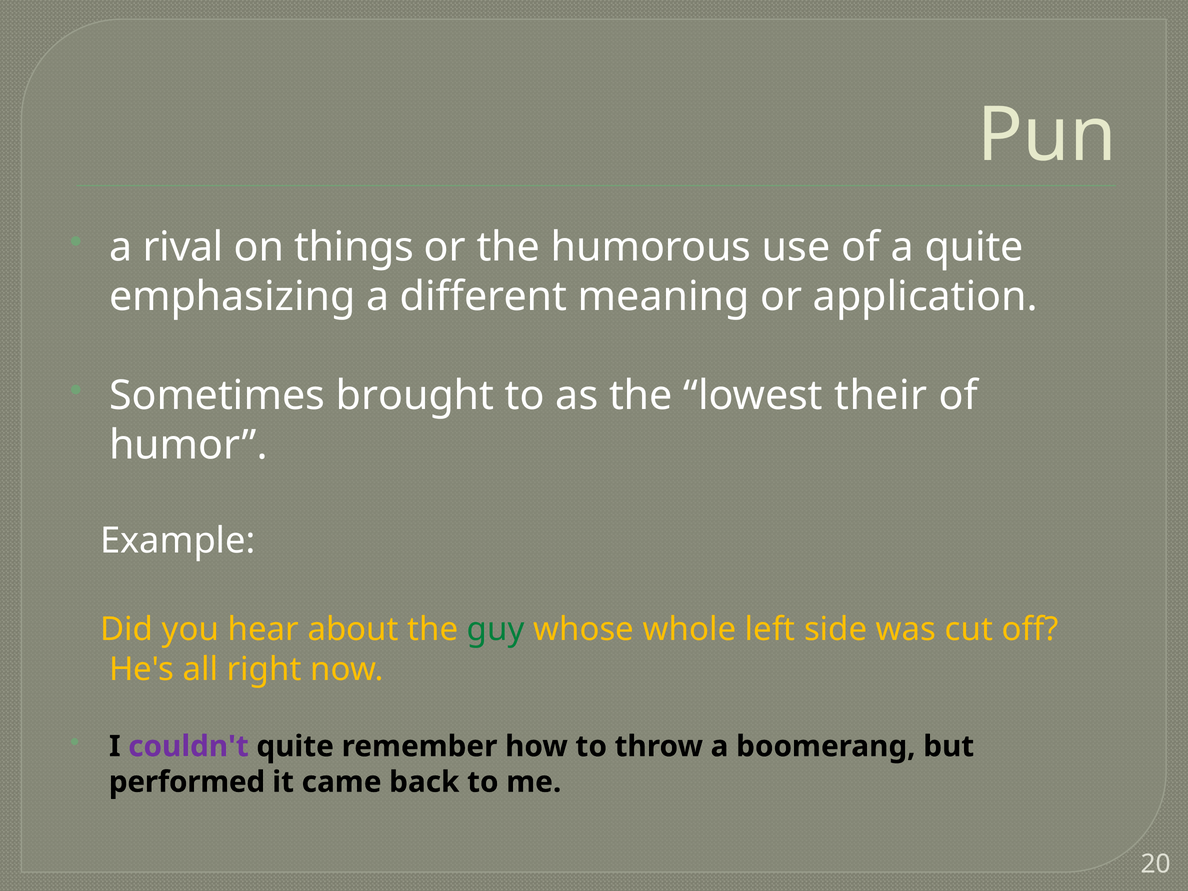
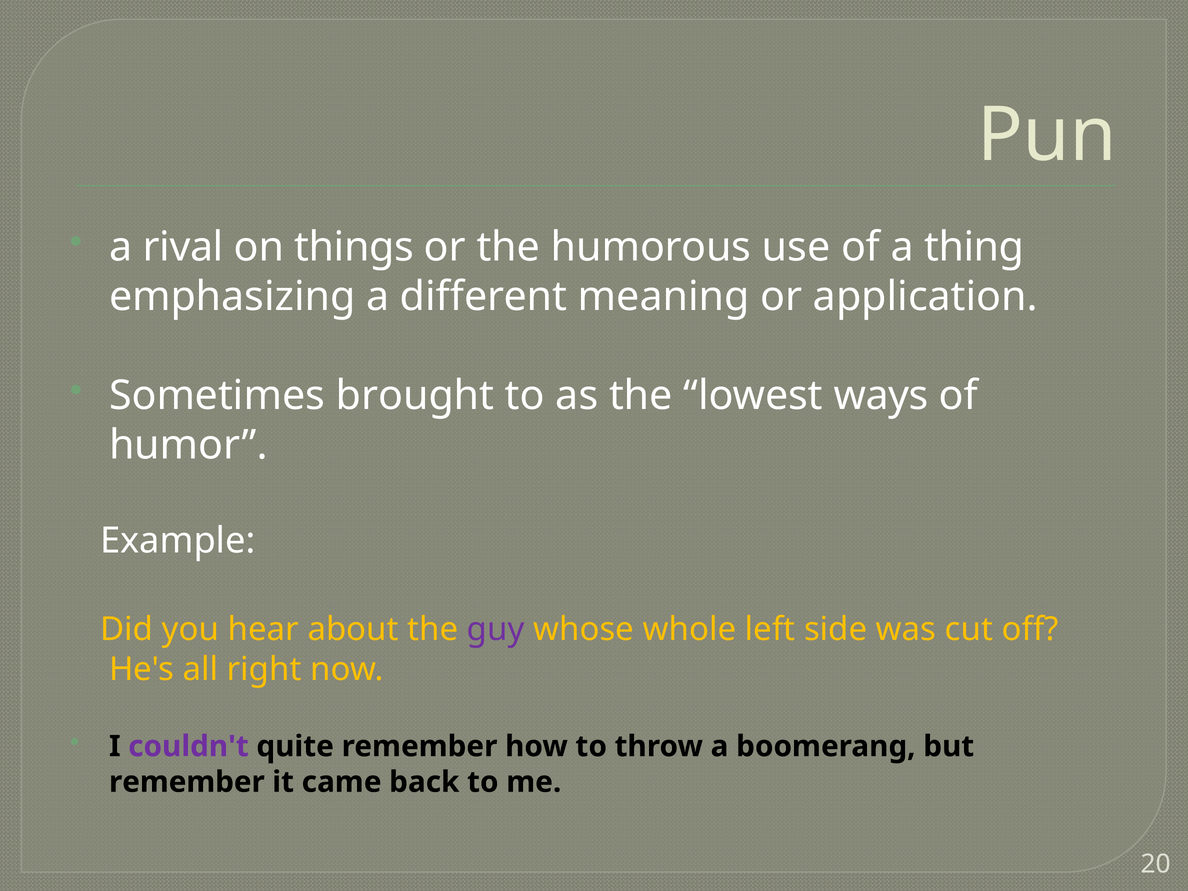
a quite: quite -> thing (974, 247)
their: their -> ways (881, 396)
guy colour: green -> purple (496, 629)
performed: performed -> remember (187, 782)
